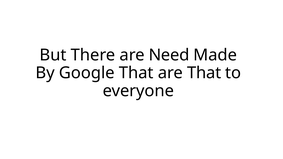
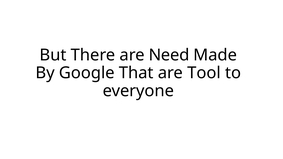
are That: That -> Tool (204, 73)
